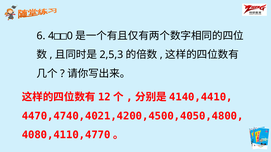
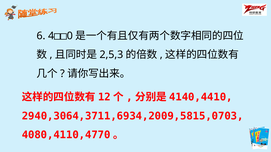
4470,4740,4021,4200,4500,4050,4800: 4470,4740,4021,4200,4500,4050,4800 -> 2940,3064,3711,6934,2009,5815,0703 (133, 116)
